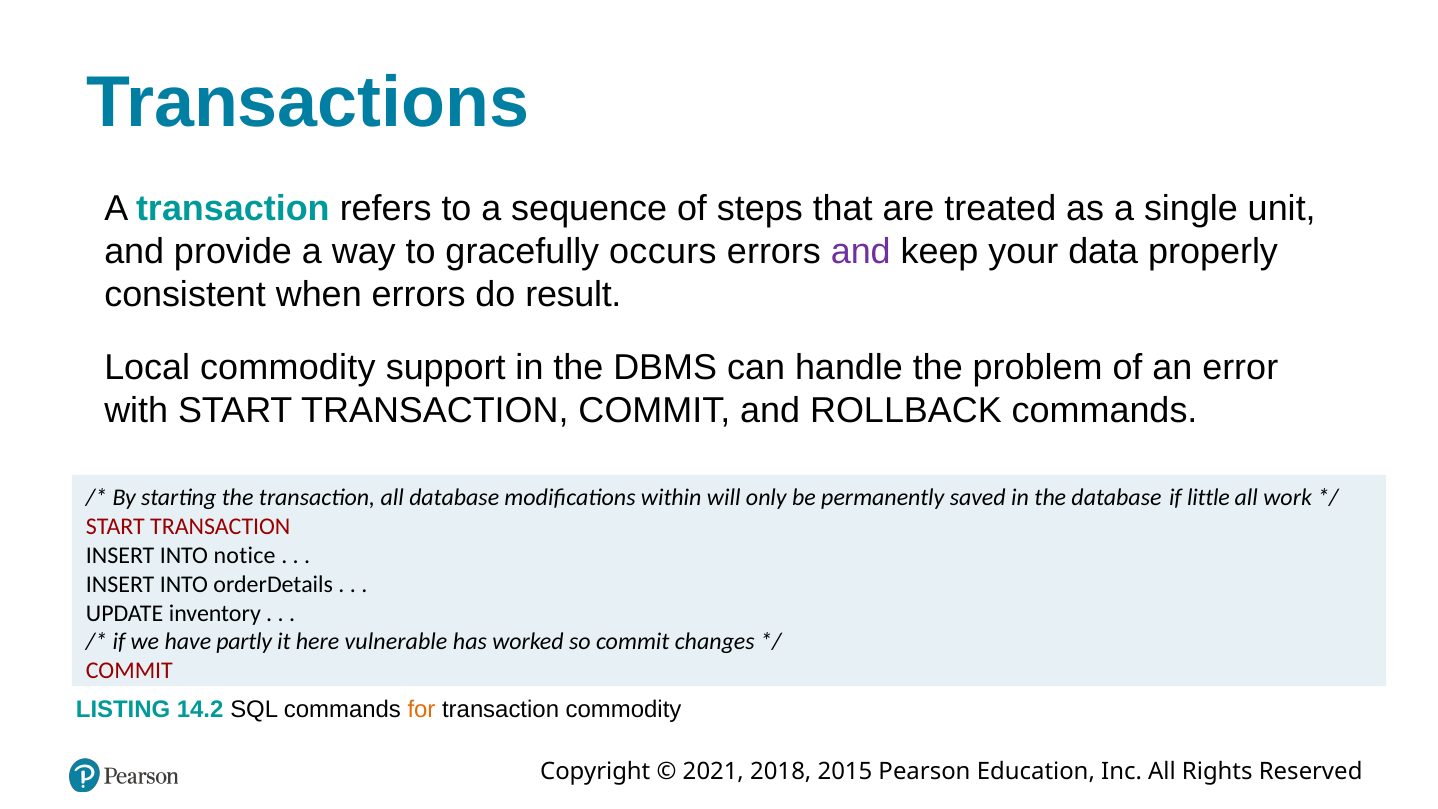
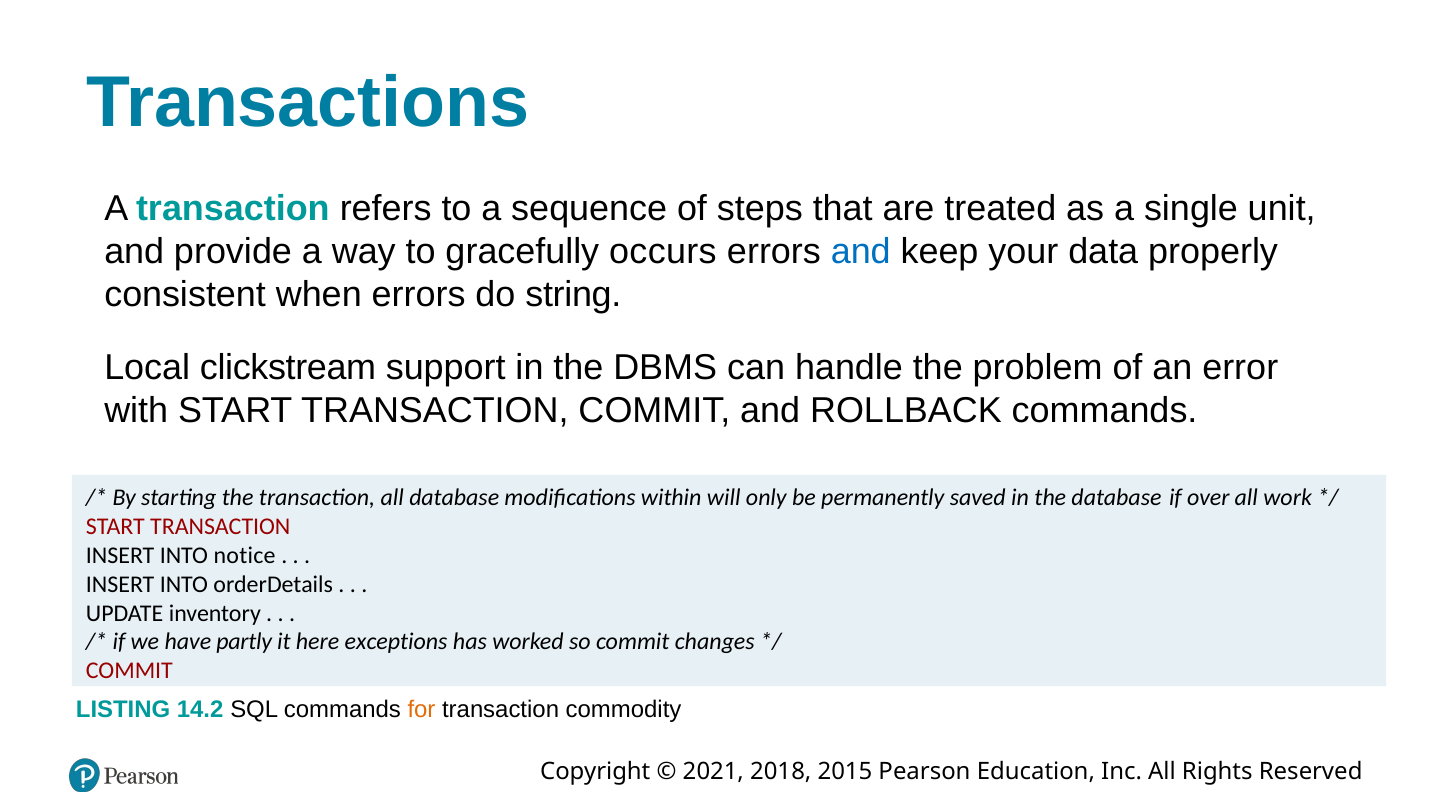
and colour: purple -> blue (861, 252)
result: result -> string (573, 295)
Local commodity: commodity -> clickstream (288, 368)
little: little -> over (1208, 498)
vulnerable: vulnerable -> exceptions (396, 642)
